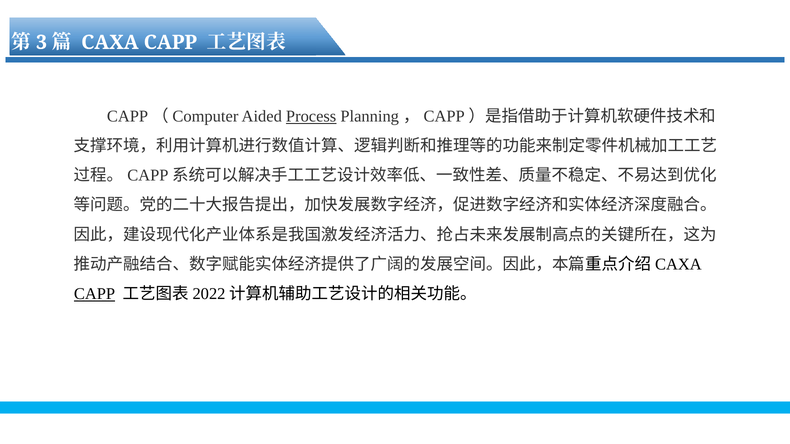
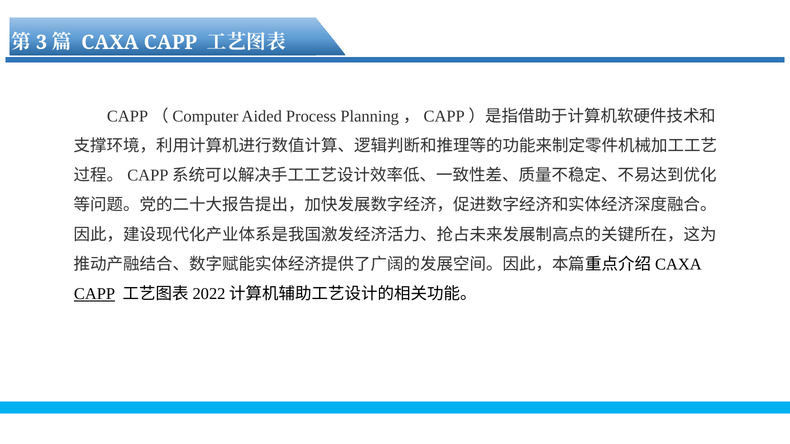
Process underline: present -> none (311, 116)
